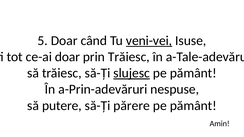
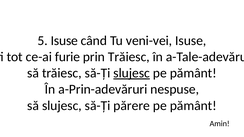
5 Doar: Doar -> Isuse (64, 41)
veni-vei underline: present -> none (149, 41)
ce-ai doar: doar -> furie (67, 57)
să putere: putere -> slujesc (62, 106)
